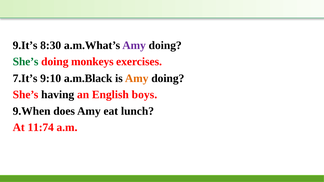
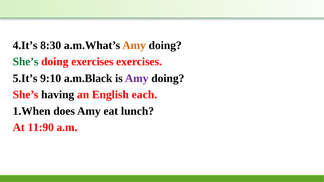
9.It’s: 9.It’s -> 4.It’s (25, 45)
Amy colour: purple -> orange (134, 45)
doing monkeys: monkeys -> exercises (92, 62)
7.It’s: 7.It’s -> 5.It’s (25, 78)
Amy colour: orange -> purple (137, 78)
boys: boys -> each (144, 95)
9.When: 9.When -> 1.When (32, 111)
11:74: 11:74 -> 11:90 (41, 128)
